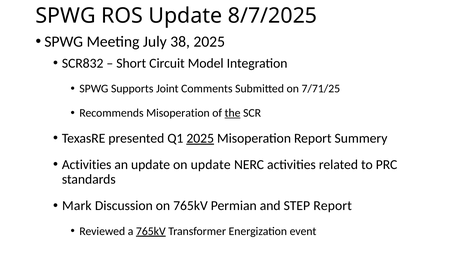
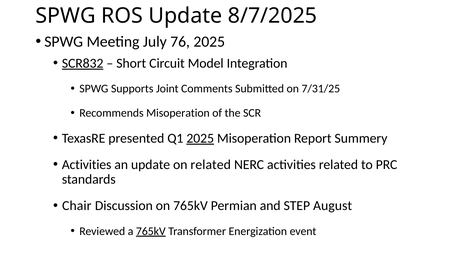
38: 38 -> 76 (180, 42)
SCR832 underline: none -> present (83, 63)
7/71/25: 7/71/25 -> 7/31/25 (321, 89)
the underline: present -> none (233, 113)
on update: update -> related (211, 164)
Mark: Mark -> Chair (77, 206)
STEP Report: Report -> August (333, 206)
